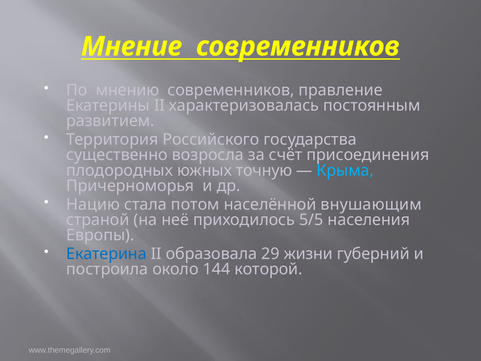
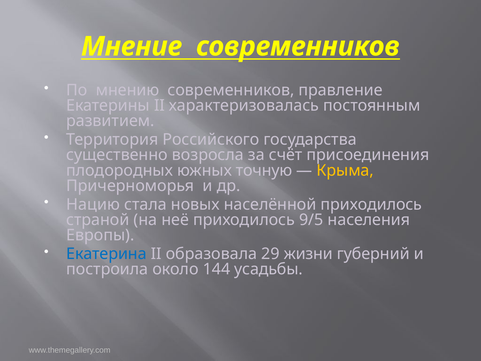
Крыма colour: light blue -> yellow (345, 170)
потом: потом -> новых (195, 204)
населённой внушающим: внушающим -> приходилось (371, 204)
5/5: 5/5 -> 9/5 (311, 220)
которой: которой -> усадьбы (269, 269)
